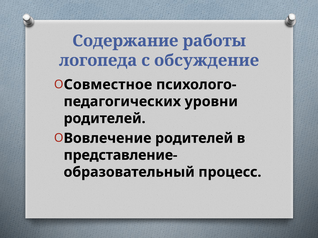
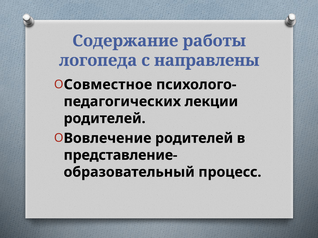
обсуждение: обсуждение -> направлены (207, 61)
уровни: уровни -> лекции (211, 102)
